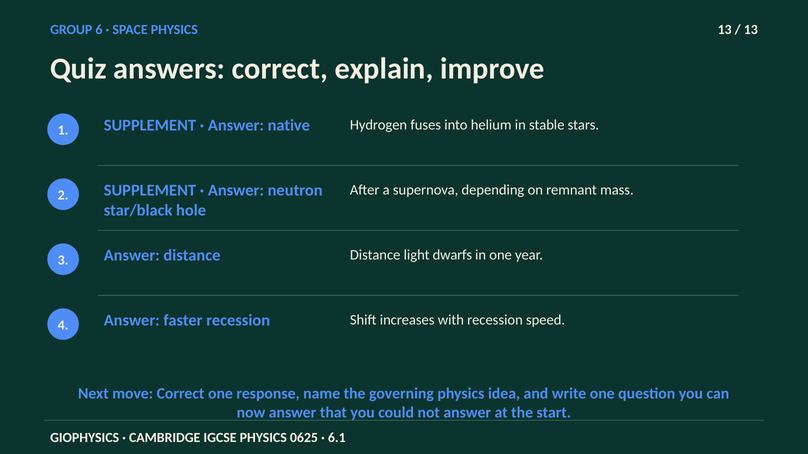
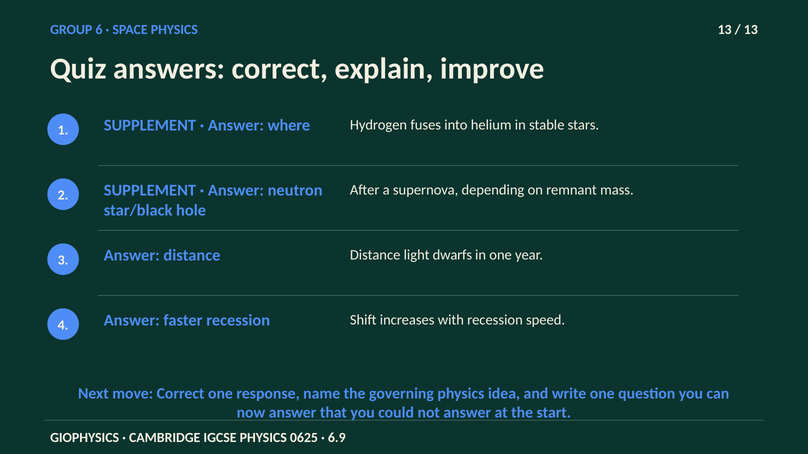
native: native -> where (289, 126)
6.1: 6.1 -> 6.9 (337, 438)
